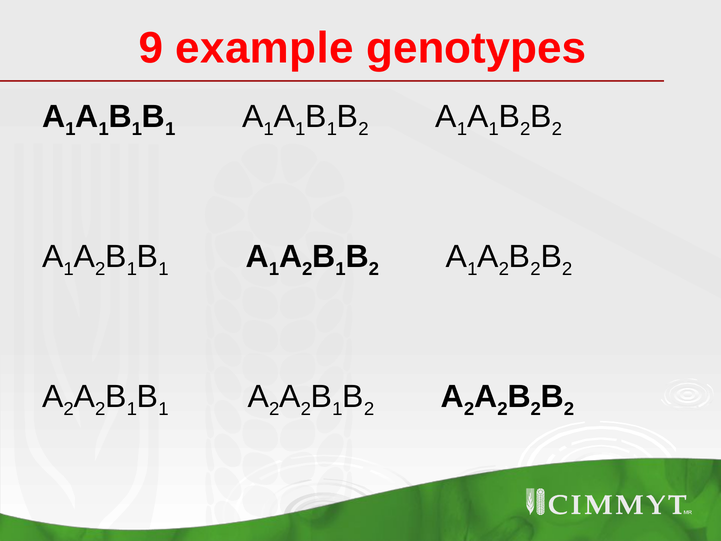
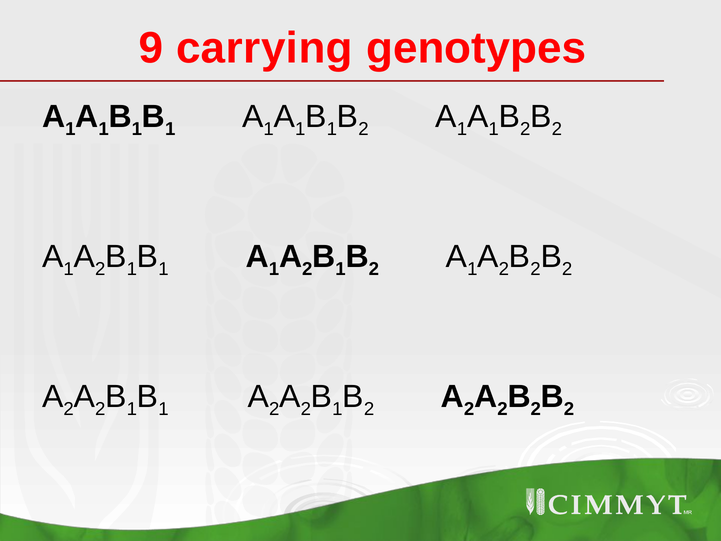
example: example -> carrying (264, 48)
